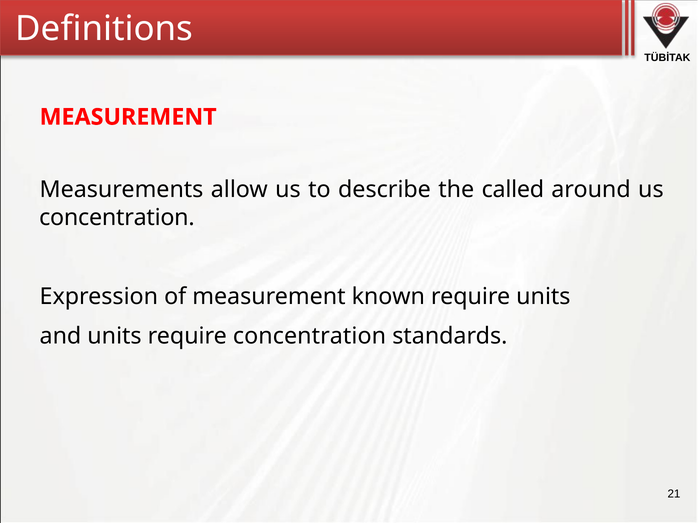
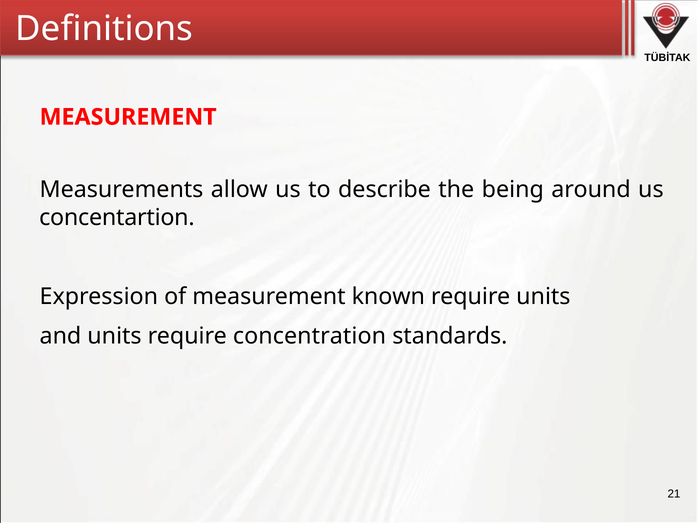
called: called -> being (513, 190)
concentration: concentration -> concentartion (117, 218)
